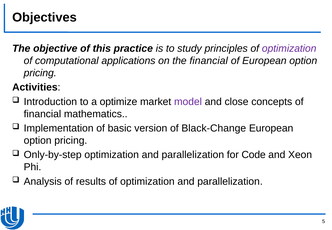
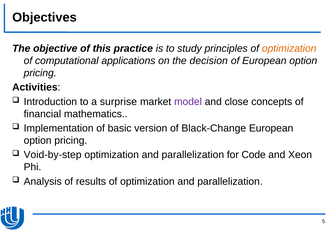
optimization colour: purple -> orange (289, 48)
the financial: financial -> decision (209, 61)
optimize: optimize -> surprise (118, 102)
Only-by-step: Only-by-step -> Void-by-step (53, 155)
